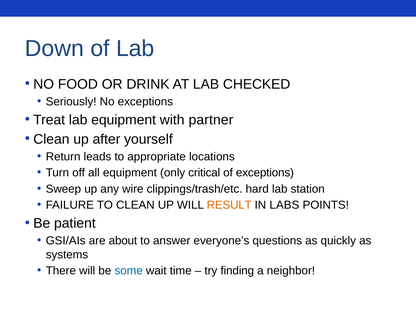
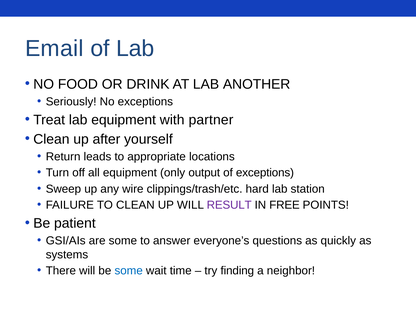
Down: Down -> Email (54, 48)
CHECKED: CHECKED -> ANOTHER (257, 84)
critical: critical -> output (204, 173)
RESULT colour: orange -> purple (229, 205)
LABS: LABS -> FREE (285, 205)
are about: about -> some (123, 241)
